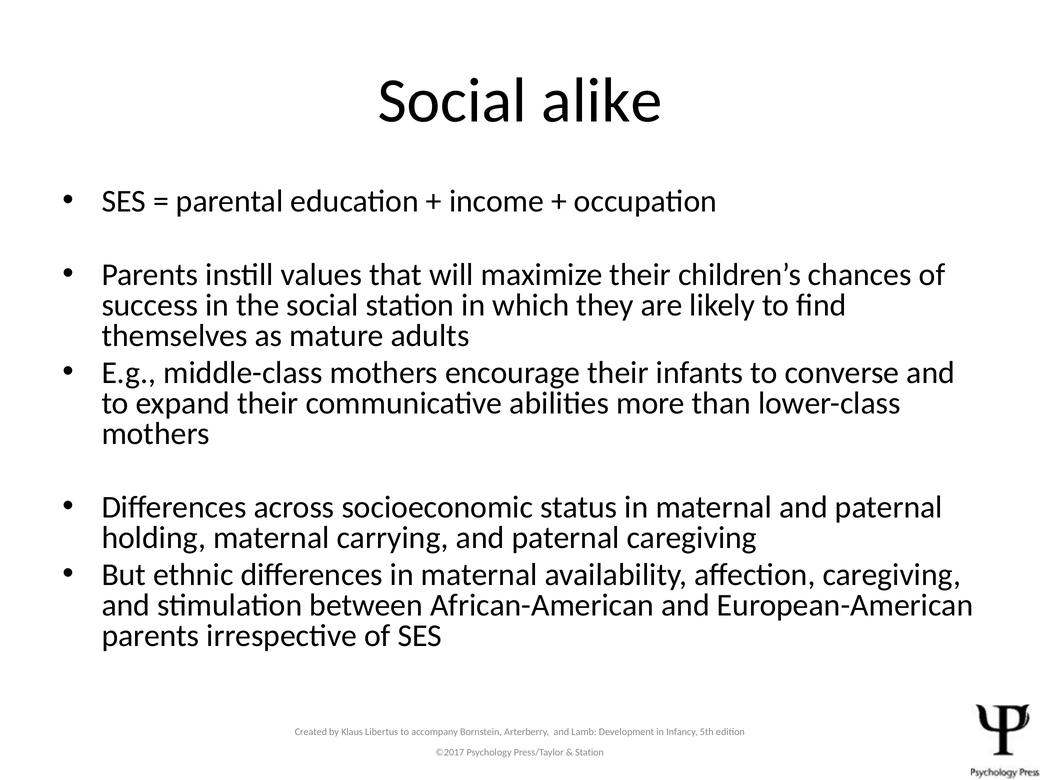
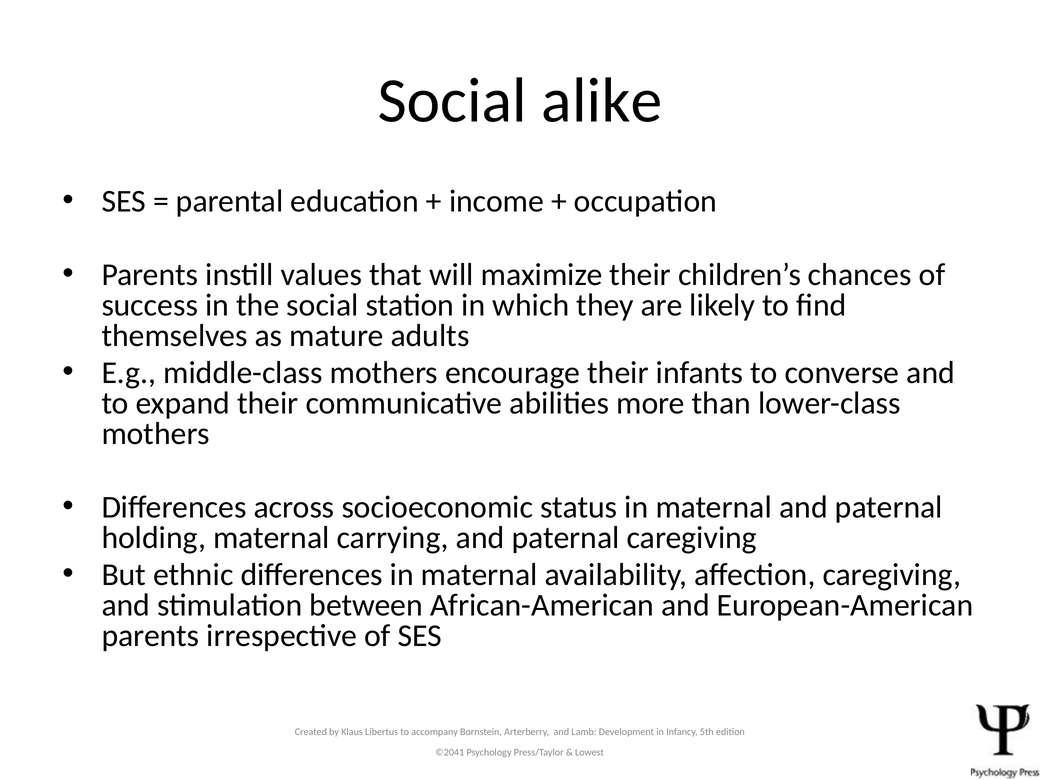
©2017: ©2017 -> ©2041 (450, 753)
Station: Station -> Lowest (589, 753)
